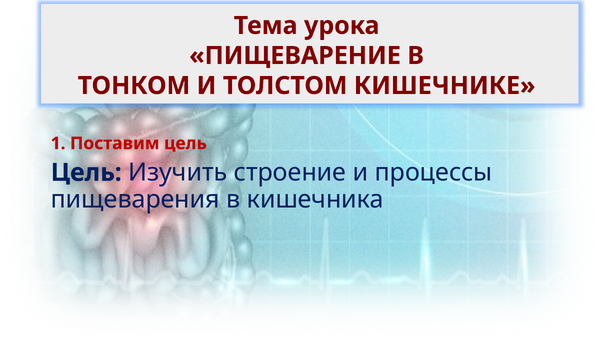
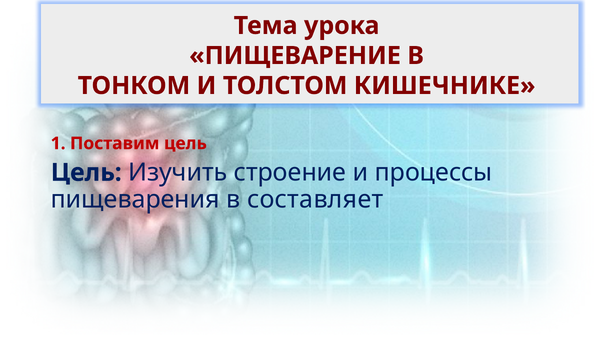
кишечника: кишечника -> составляет (315, 200)
